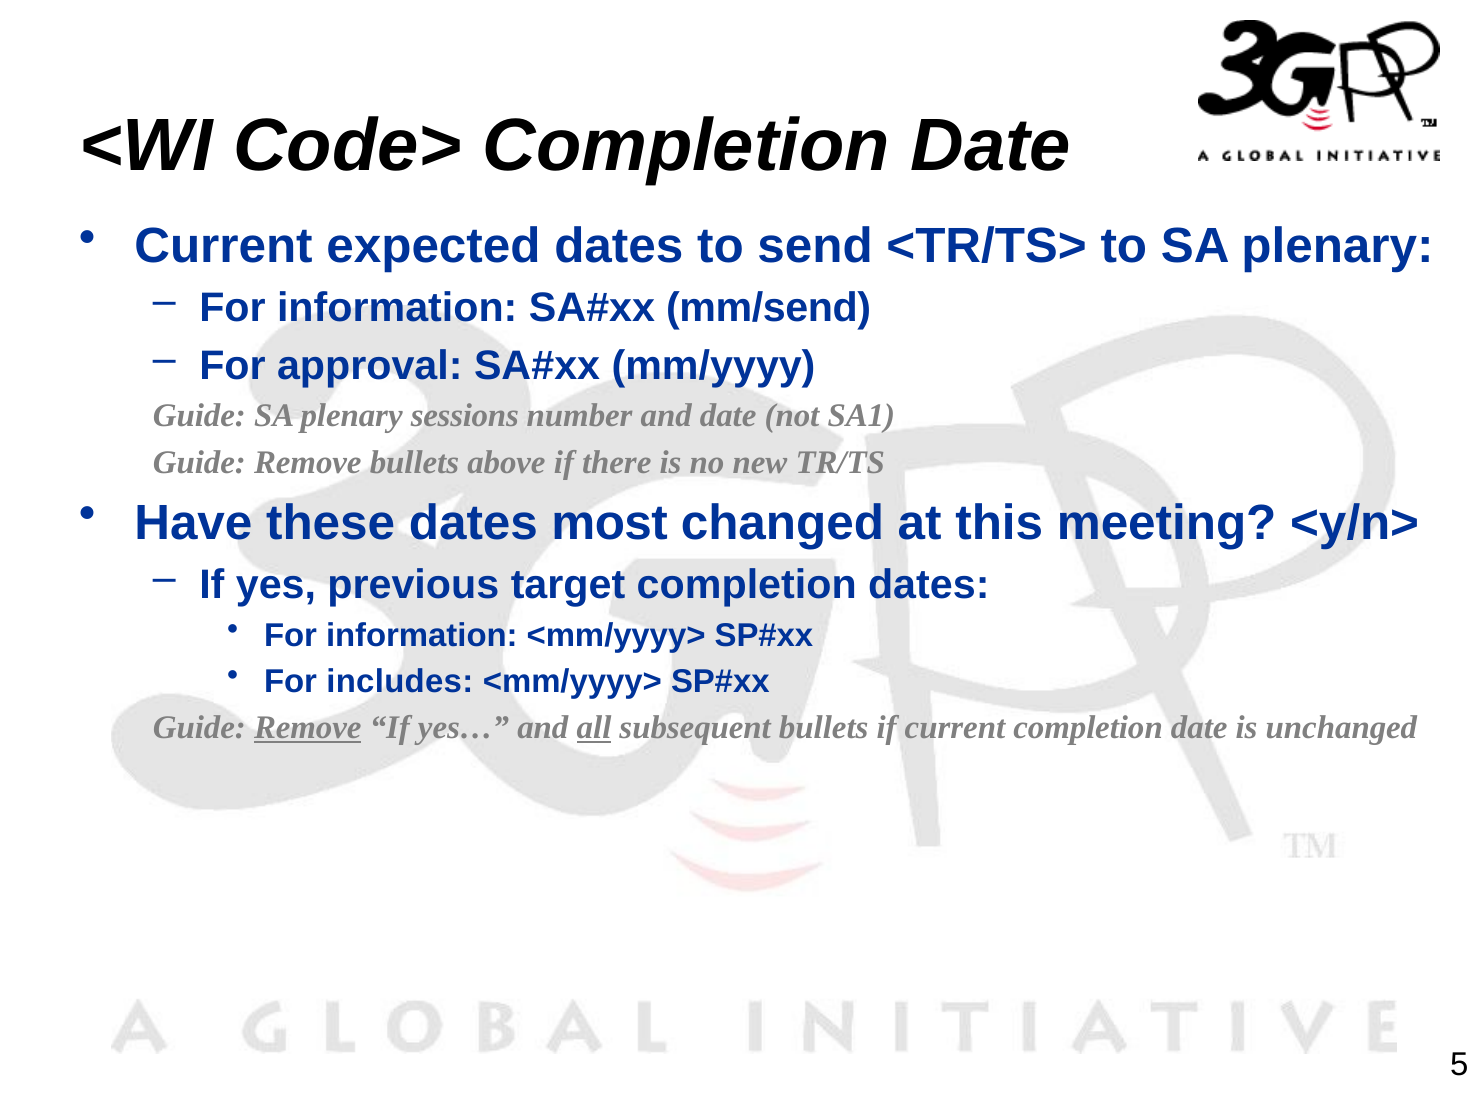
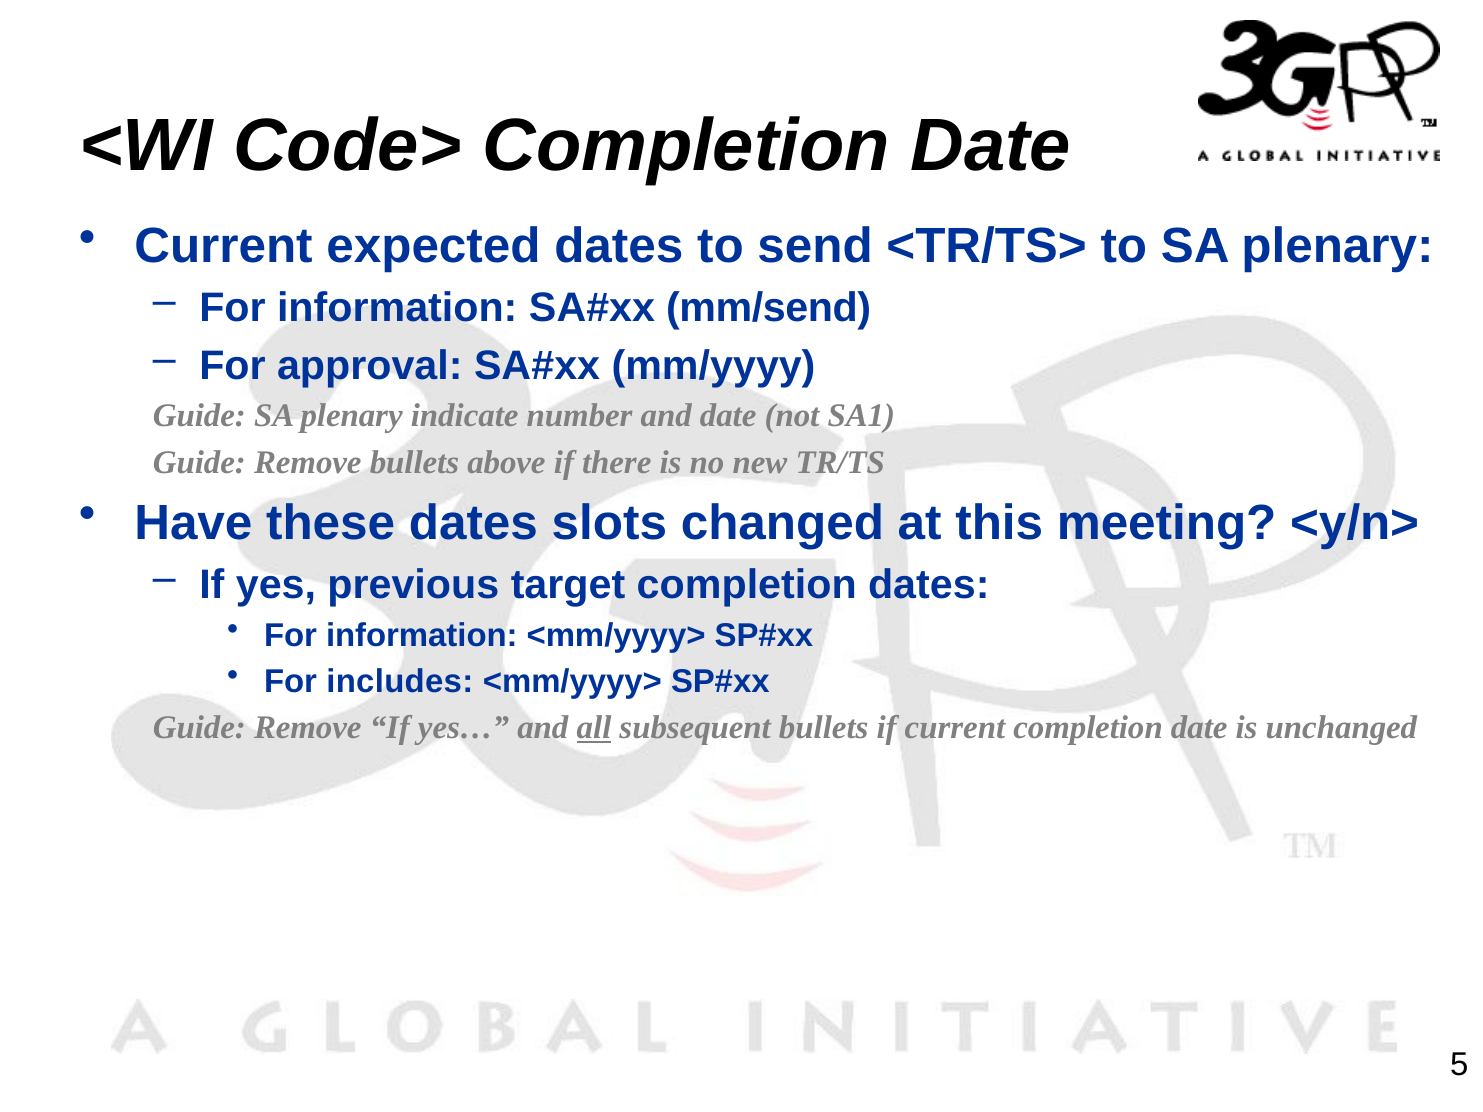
sessions: sessions -> indicate (465, 416)
most: most -> slots (609, 523)
Remove underline: present -> none (308, 728)
